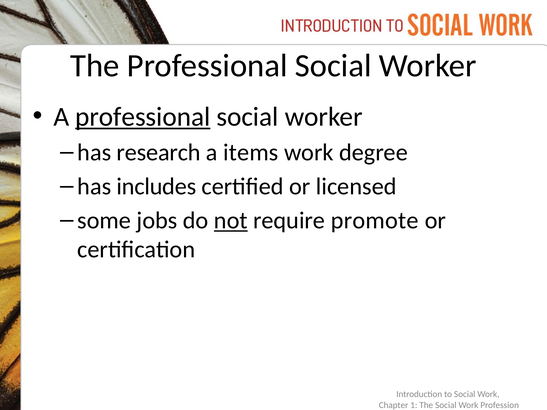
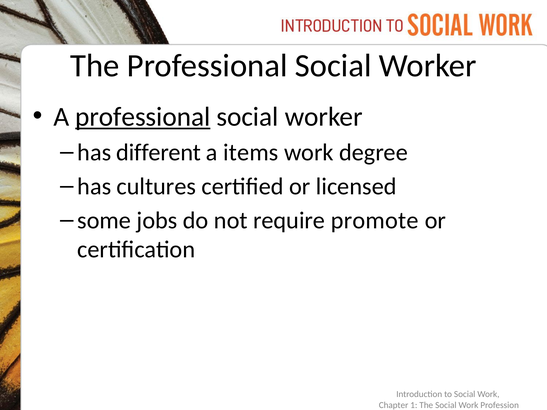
research: research -> different (159, 152)
includes: includes -> cultures (156, 187)
not underline: present -> none (231, 221)
